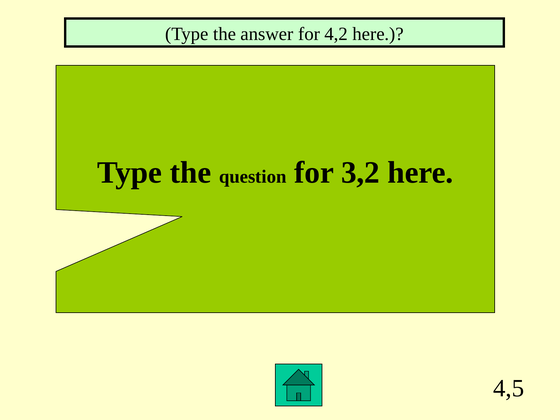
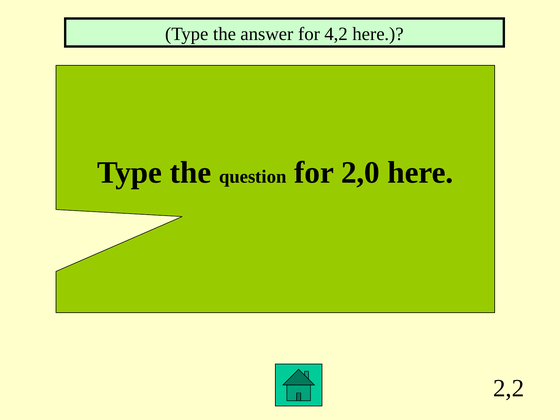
3,2: 3,2 -> 2,0 (360, 172)
4,5: 4,5 -> 2,2 (509, 388)
